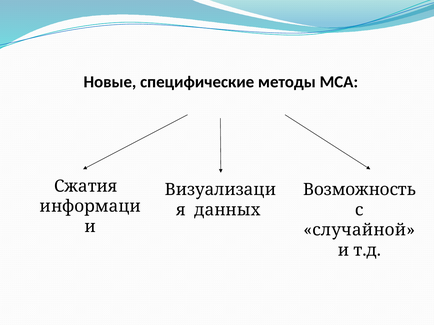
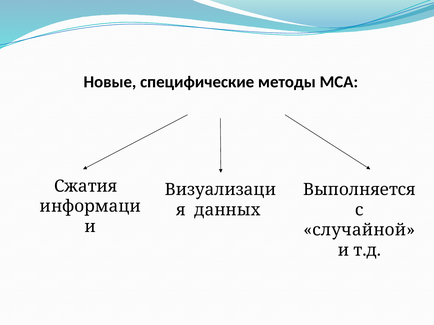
Возможность: Возможность -> Выполняется (359, 190)
